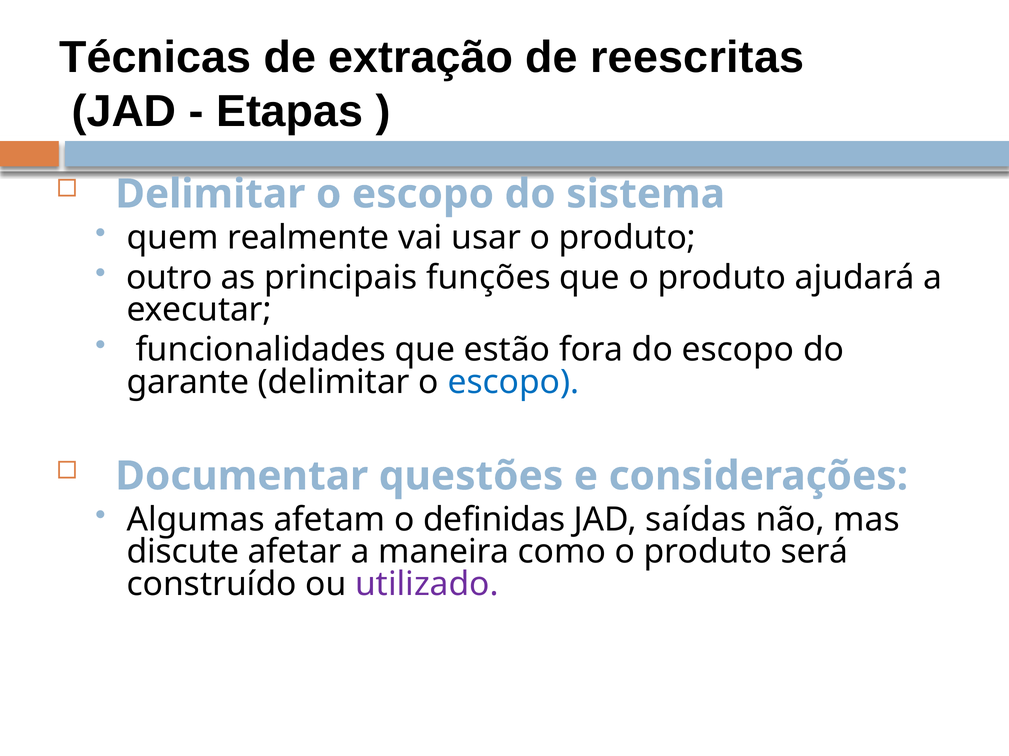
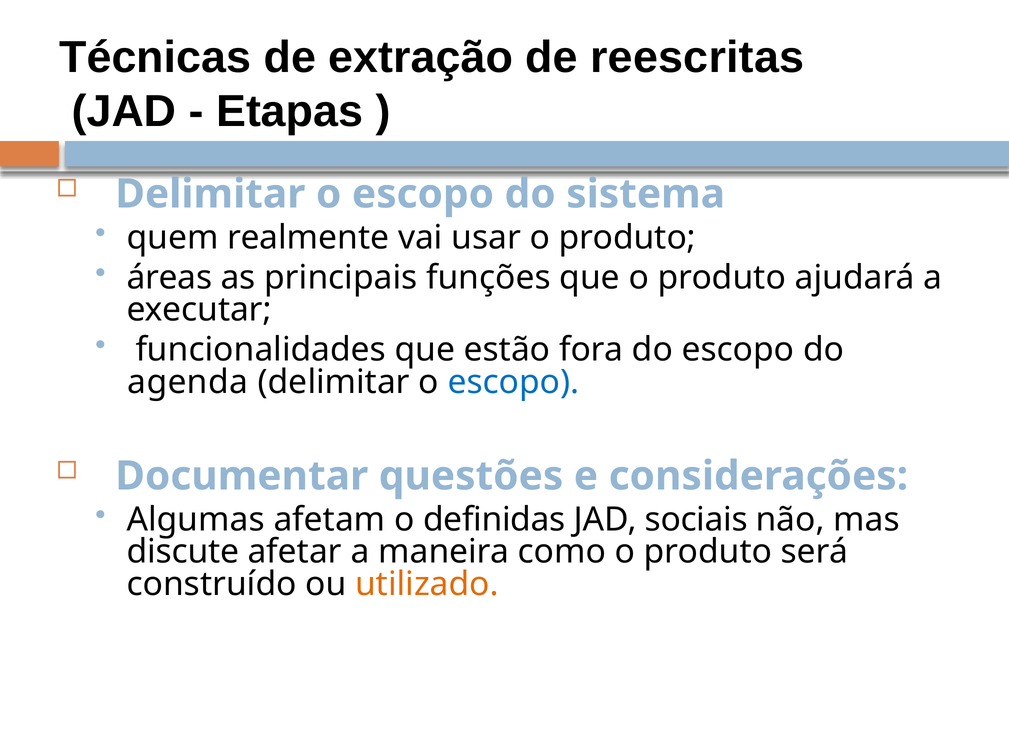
outro: outro -> áreas (169, 278)
garante: garante -> agenda (188, 382)
saídas: saídas -> sociais (696, 520)
utilizado colour: purple -> orange (427, 585)
